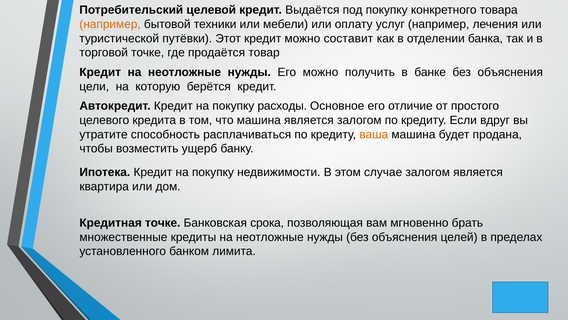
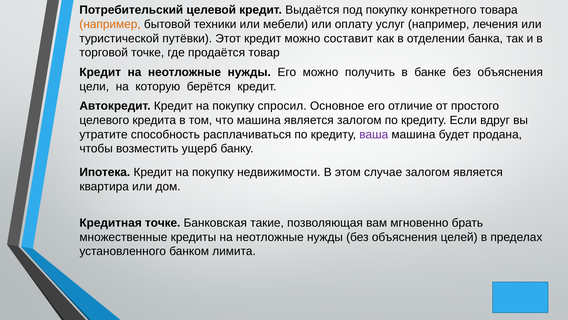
расходы: расходы -> спросил (282, 106)
ваша colour: orange -> purple (374, 134)
срока: срока -> такие (267, 223)
